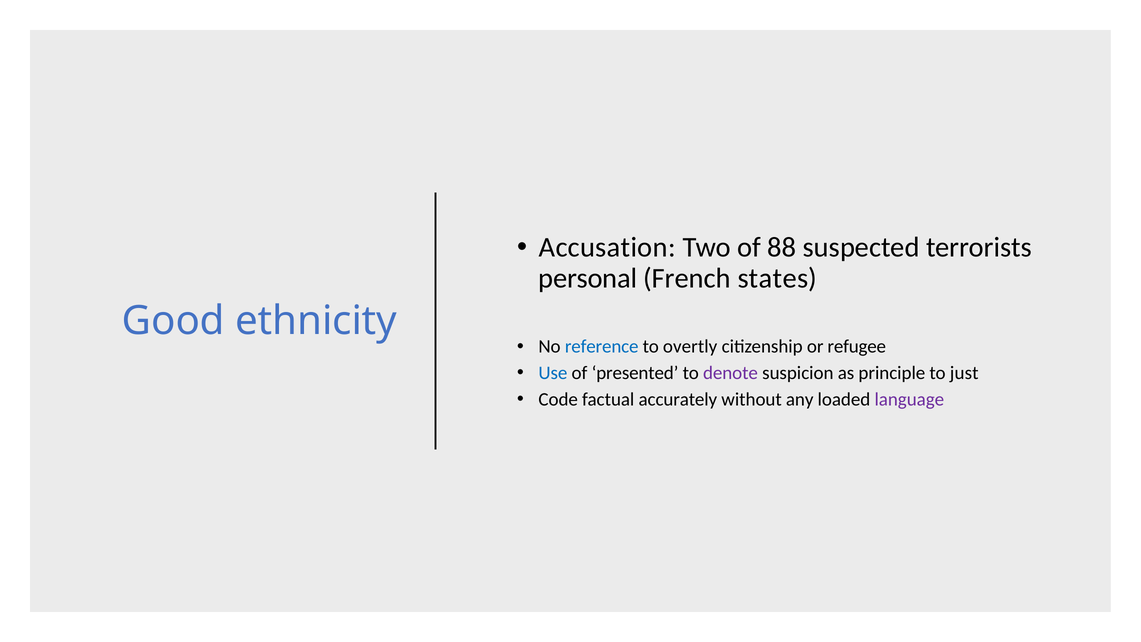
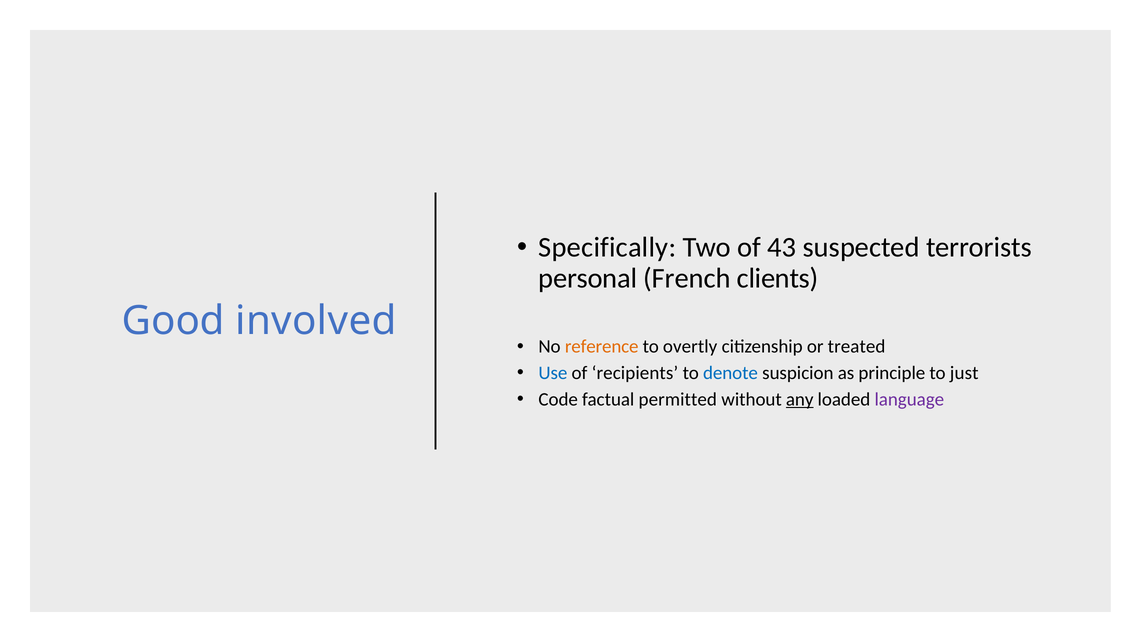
Accusation: Accusation -> Specifically (607, 247)
88: 88 -> 43 (782, 247)
states: states -> clients (778, 278)
ethnicity: ethnicity -> involved (316, 321)
reference colour: blue -> orange (602, 346)
refugee: refugee -> treated (857, 346)
presented: presented -> recipients (635, 373)
denote colour: purple -> blue (730, 373)
accurately: accurately -> permitted (678, 399)
any underline: none -> present (800, 399)
